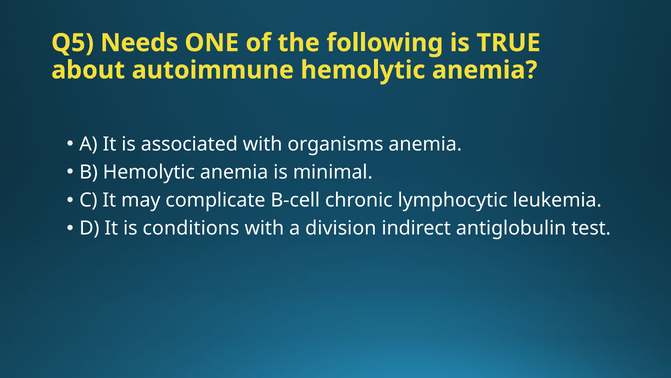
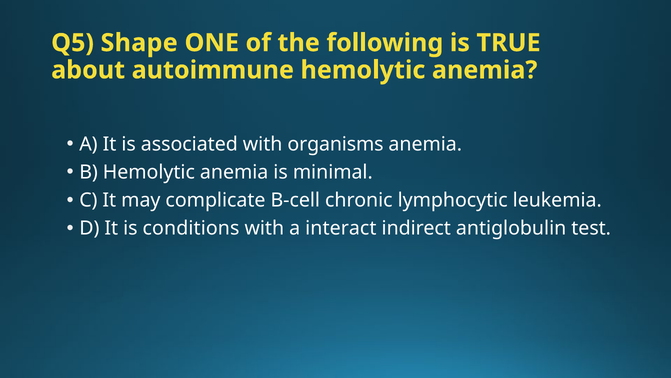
Needs: Needs -> Shape (139, 43)
division: division -> interact (341, 228)
